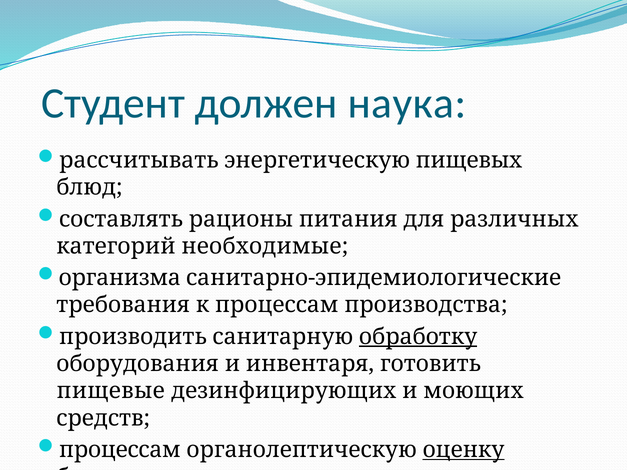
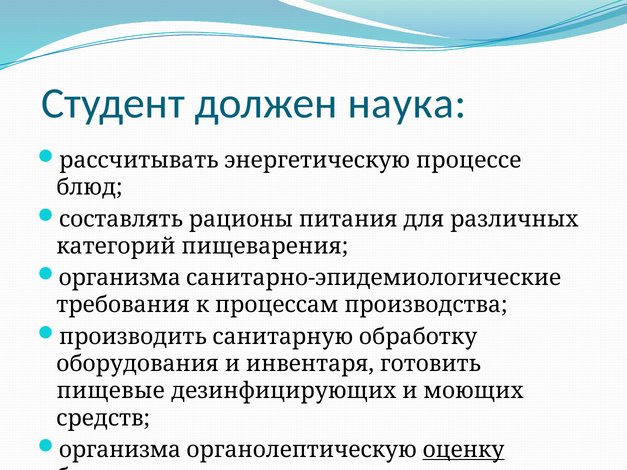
пищевых: пищевых -> процессе (469, 160)
необходимые: необходимые -> пищеварения (265, 246)
обработку underline: present -> none (418, 337)
процессам: процессам -> организма (120, 450)
